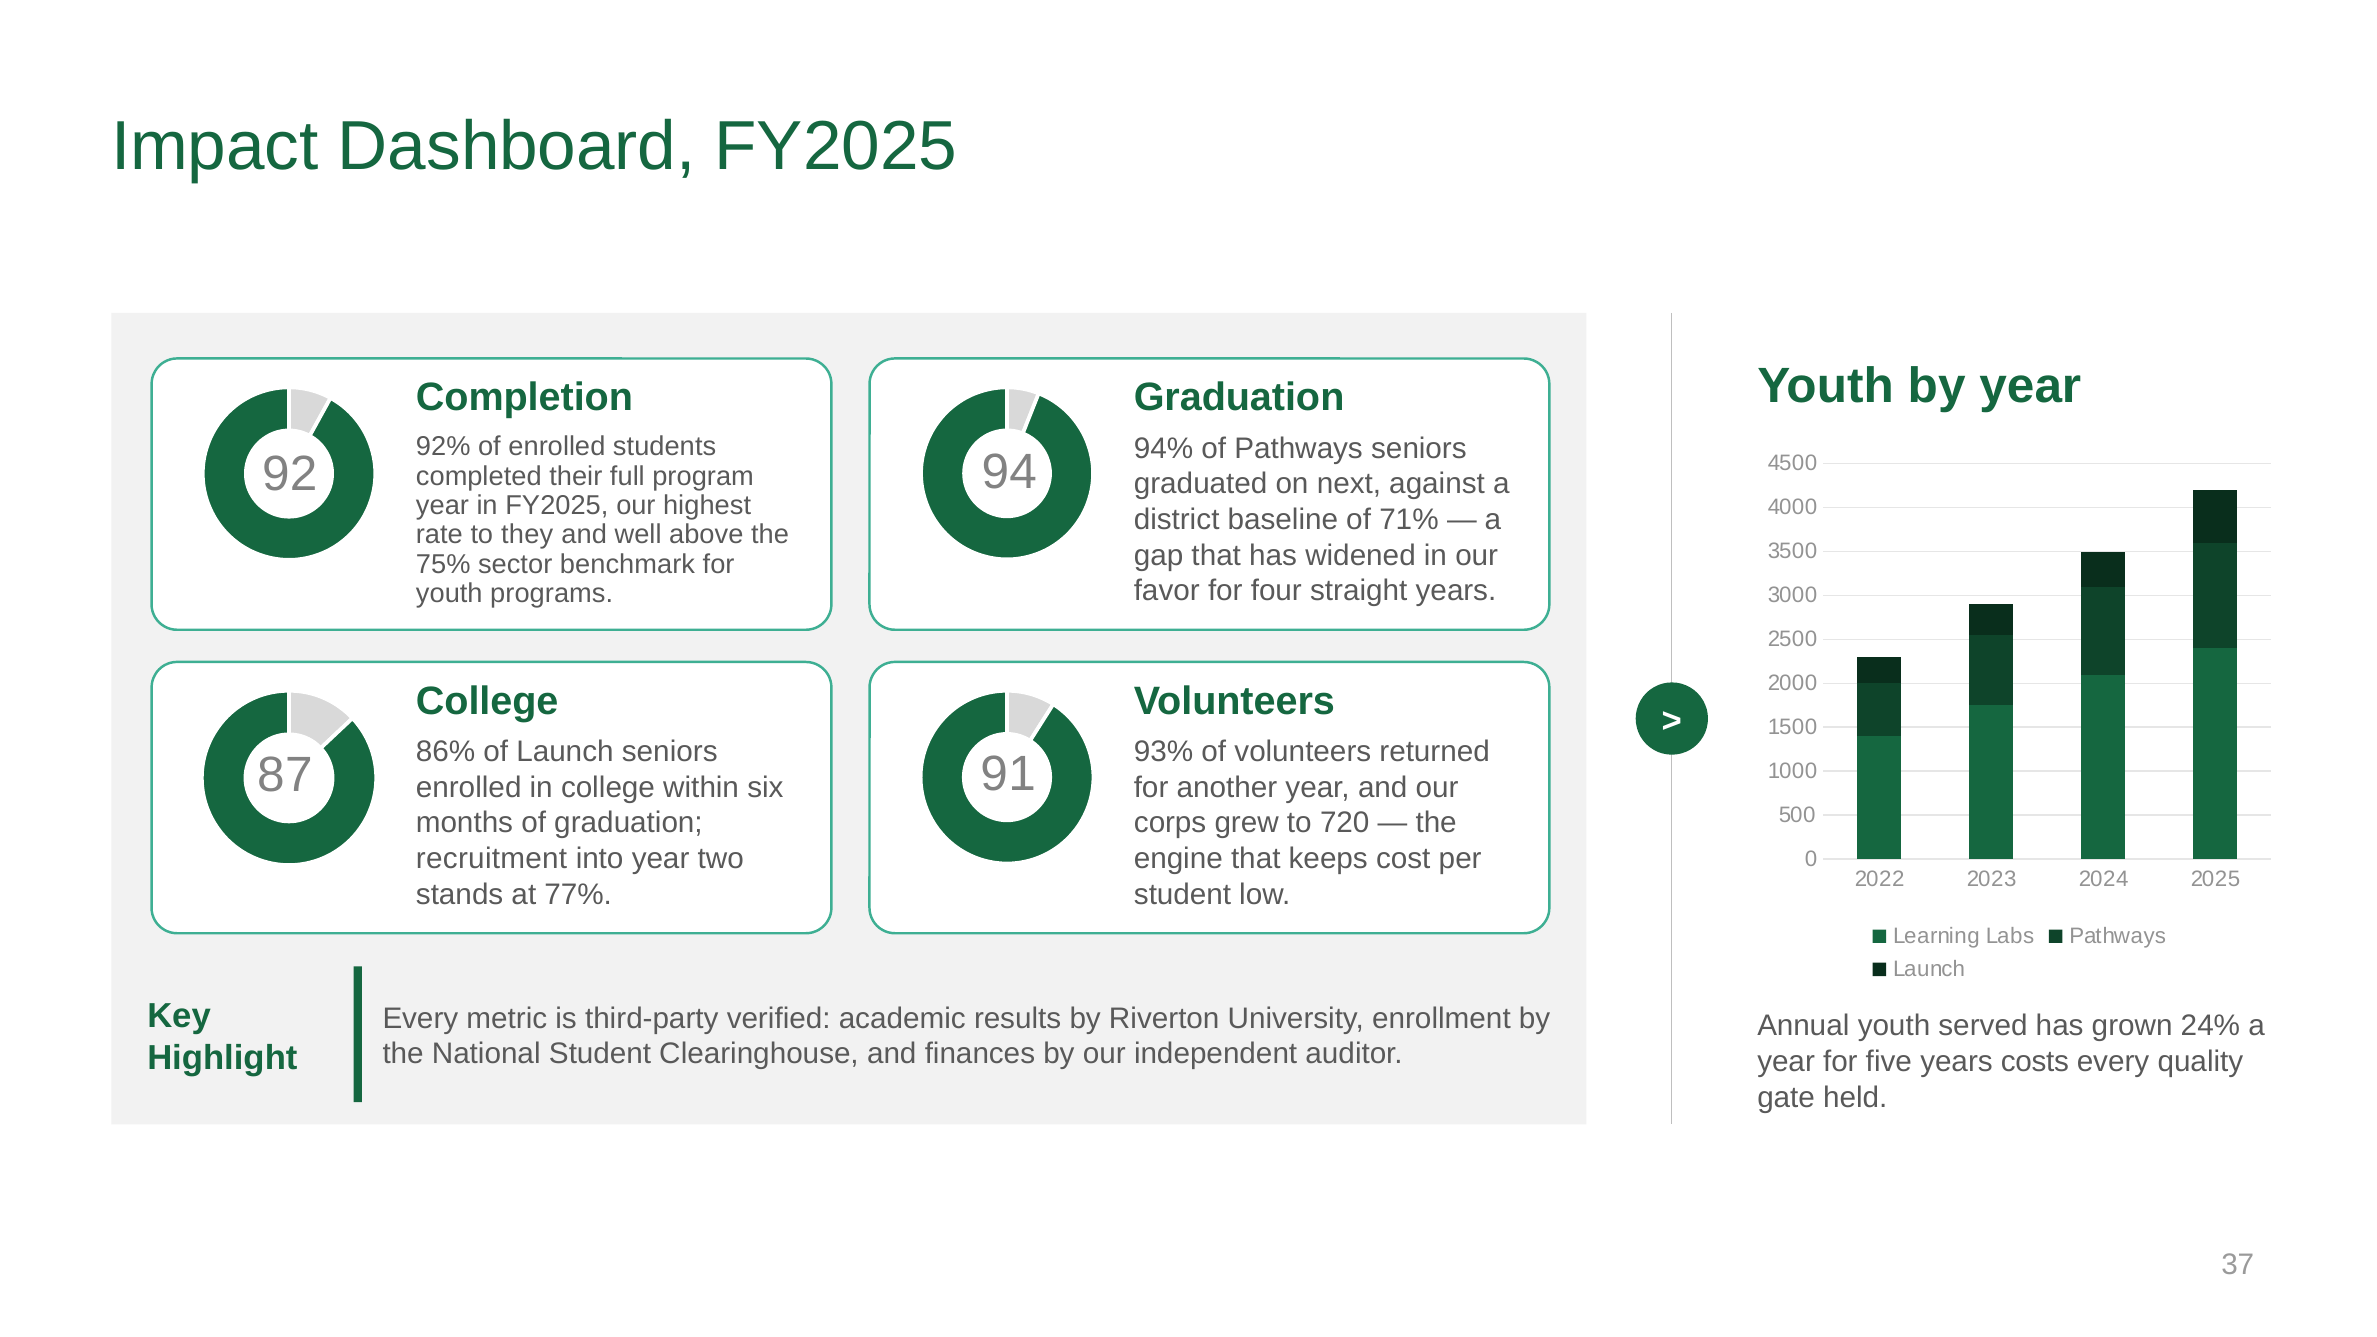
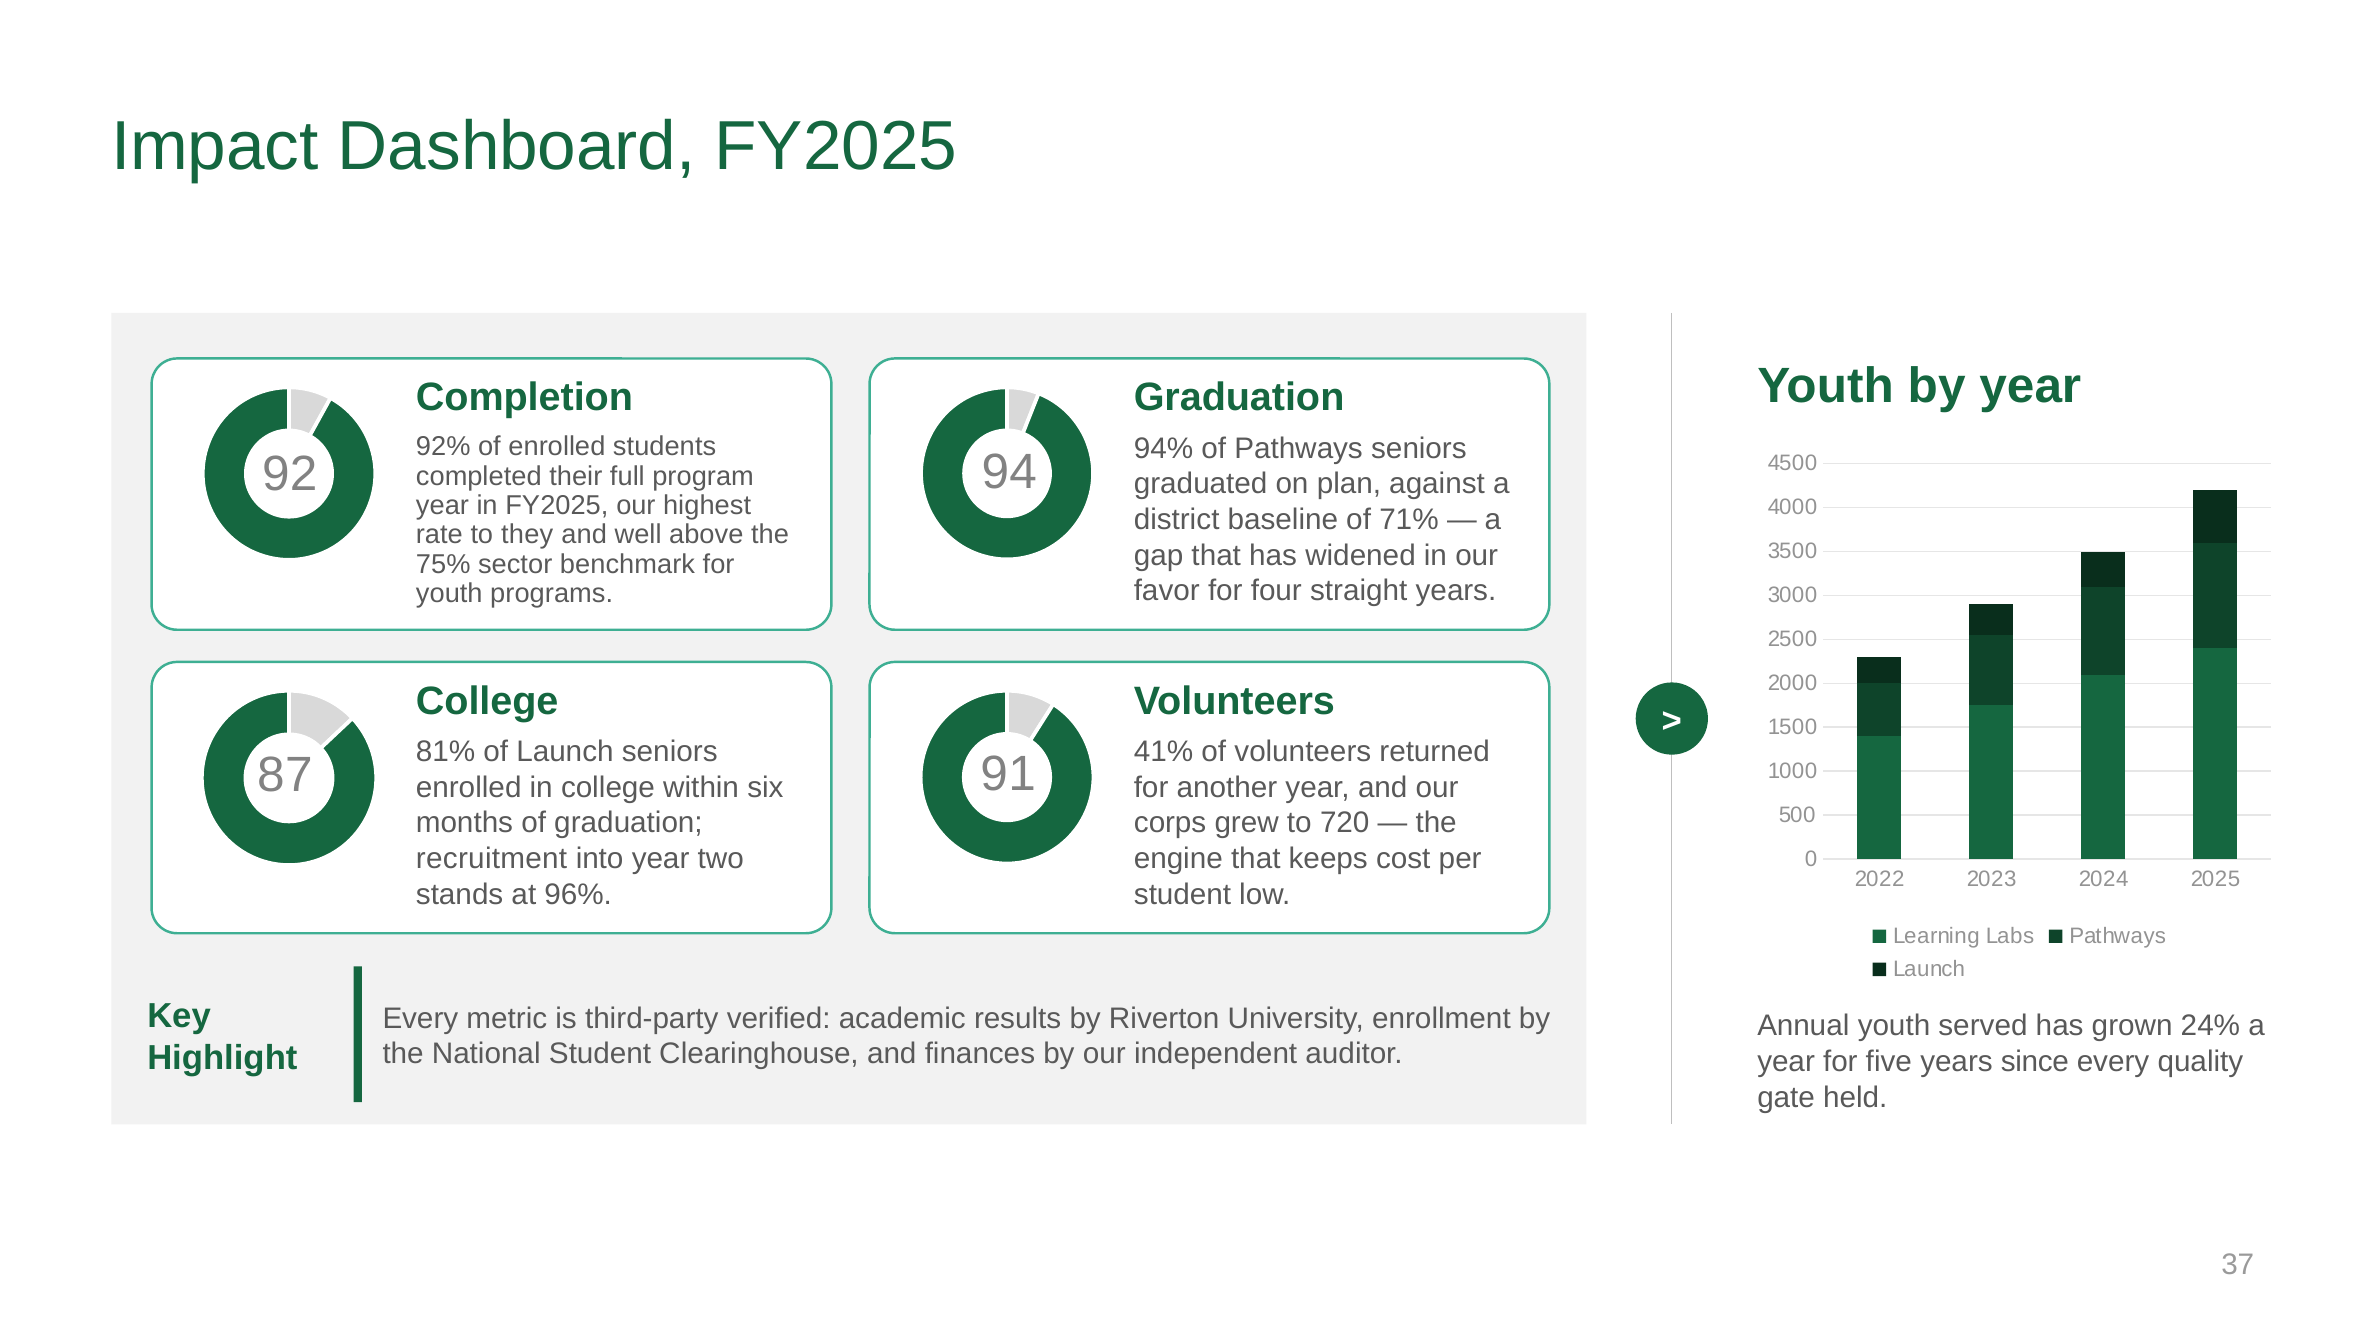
next: next -> plan (1349, 484)
86%: 86% -> 81% (446, 752)
93%: 93% -> 41% (1164, 752)
77%: 77% -> 96% (578, 894)
costs: costs -> since (2035, 1062)
